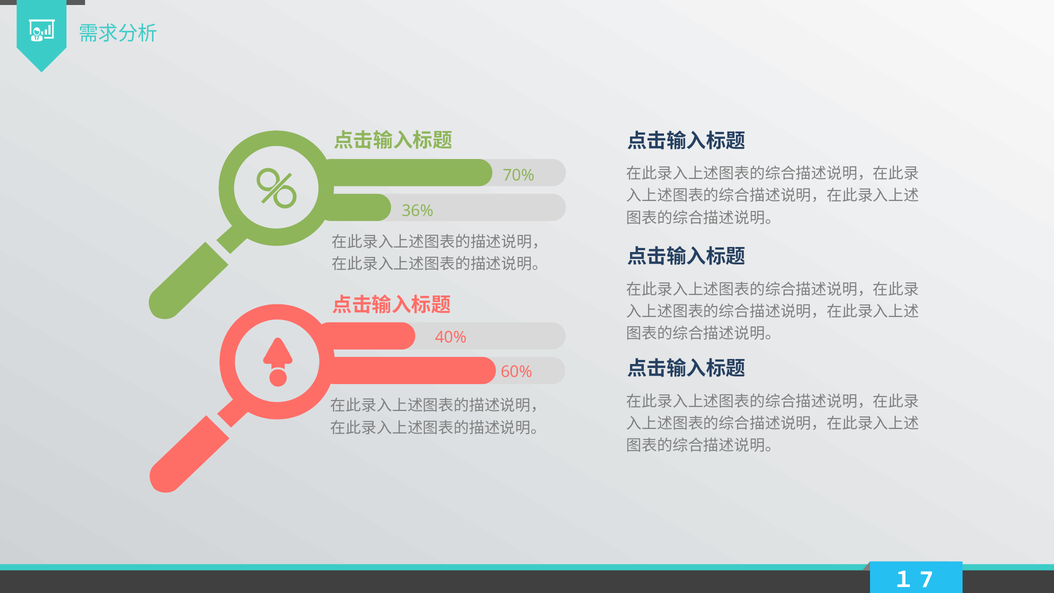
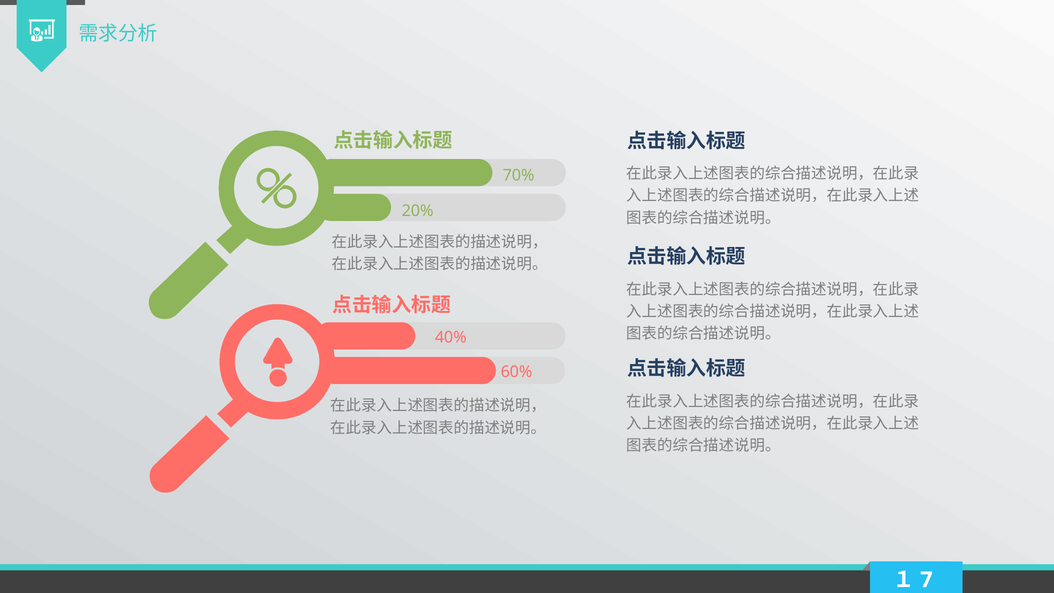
36%: 36% -> 20% (418, 211)
